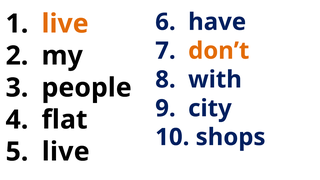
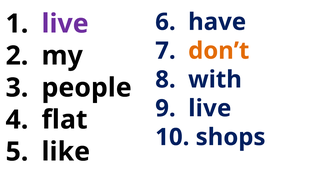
live colour: orange -> purple (65, 24)
9 city: city -> live (210, 108)
live: live -> like (66, 152)
